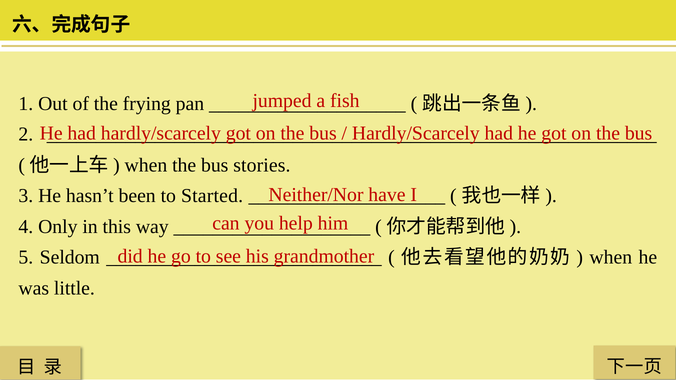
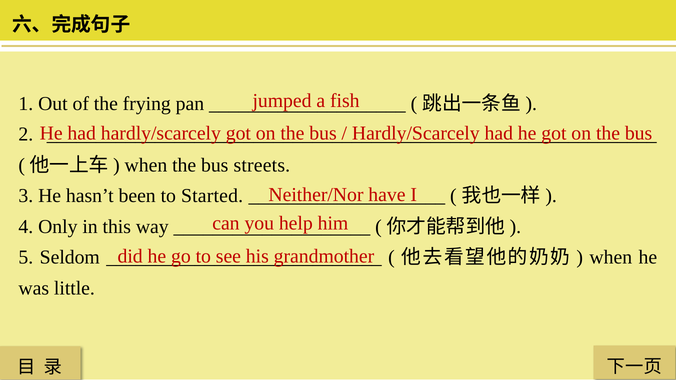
stories: stories -> streets (262, 165)
